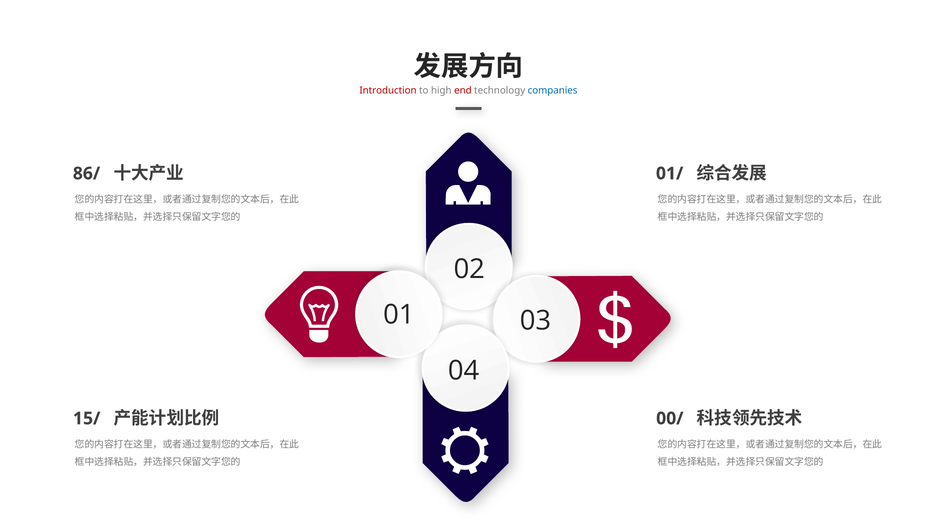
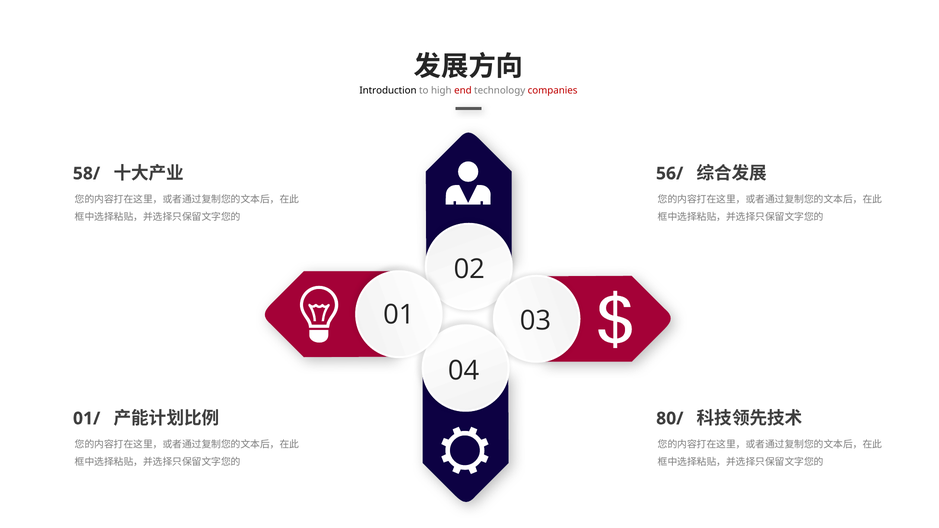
Introduction colour: red -> black (388, 91)
companies colour: blue -> red (553, 91)
86/: 86/ -> 58/ (87, 174)
01/: 01/ -> 56/ (670, 174)
15/: 15/ -> 01/ (87, 419)
00/: 00/ -> 80/ (670, 419)
